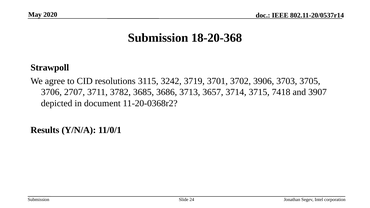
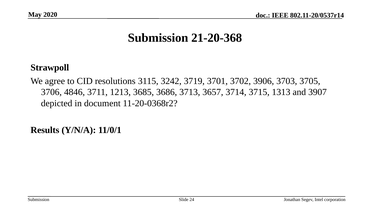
18-20-368: 18-20-368 -> 21-20-368 (217, 38)
2707: 2707 -> 4846 (75, 92)
3782: 3782 -> 1213 (120, 92)
7418: 7418 -> 1313 (281, 92)
